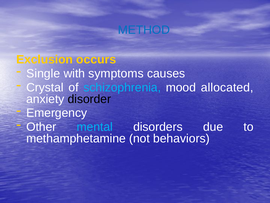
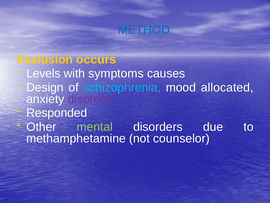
Single: Single -> Levels (43, 73)
Crystal: Crystal -> Design (45, 87)
disorder colour: black -> purple (89, 99)
Emergency: Emergency -> Responded (57, 113)
mental colour: light blue -> light green (95, 127)
behaviors: behaviors -> counselor (181, 138)
